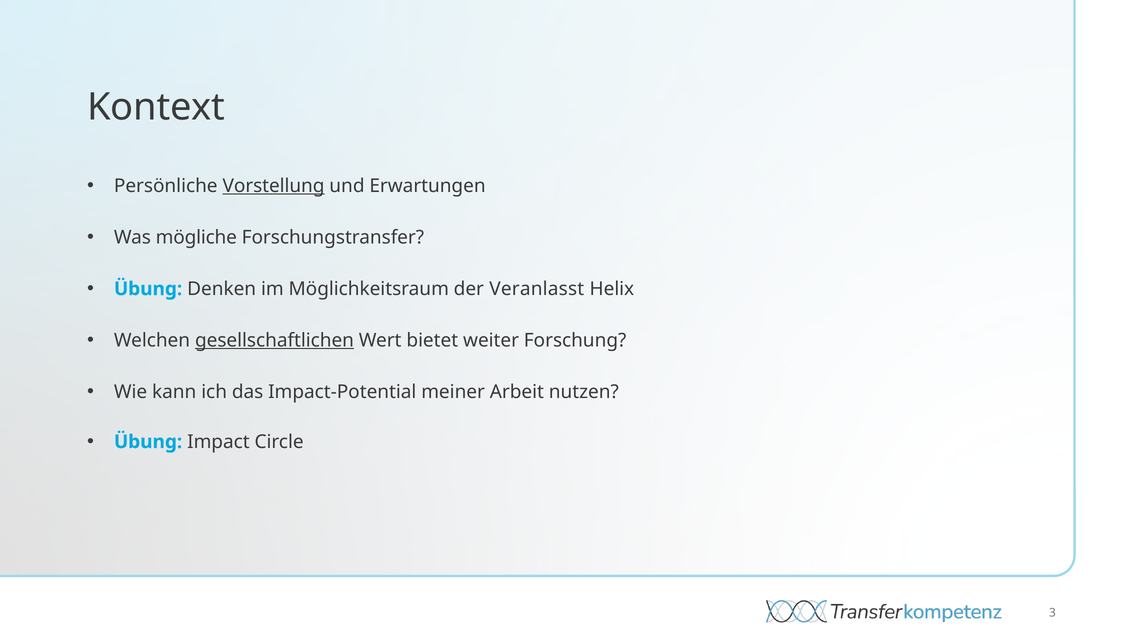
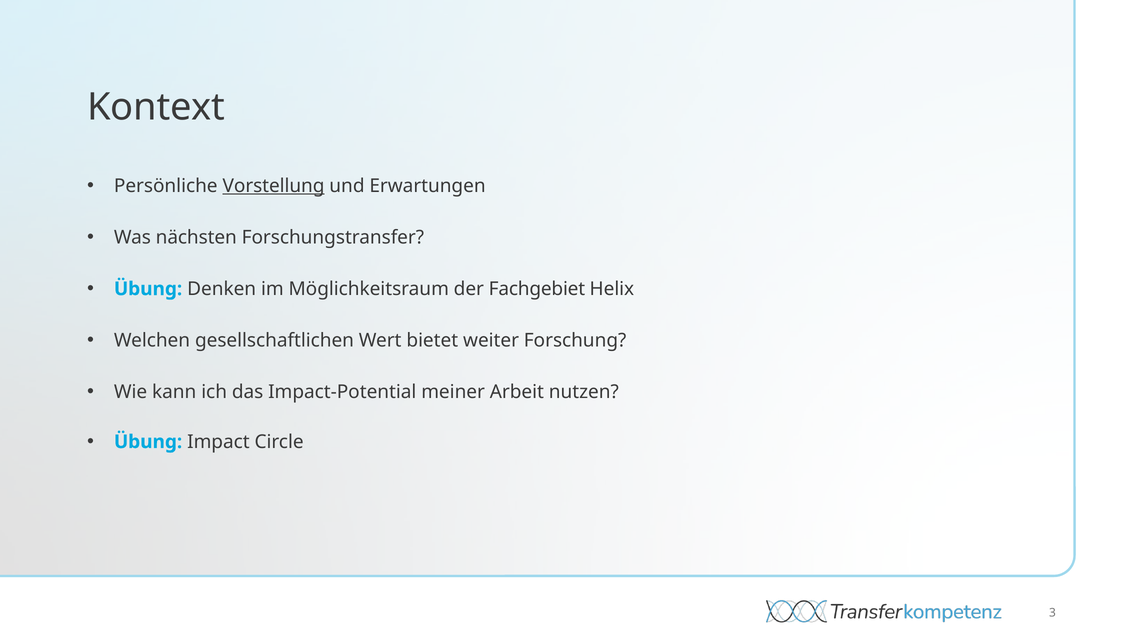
mögliche: mögliche -> nächsten (196, 237)
Veranlasst: Veranlasst -> Fachgebiet (537, 289)
gesellschaftlichen underline: present -> none (275, 340)
